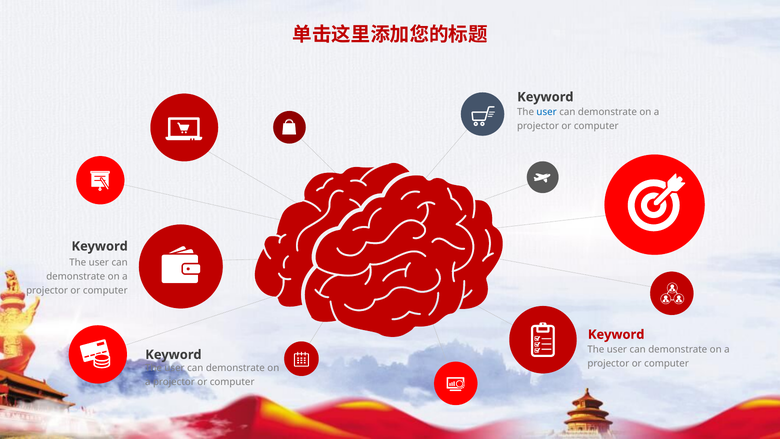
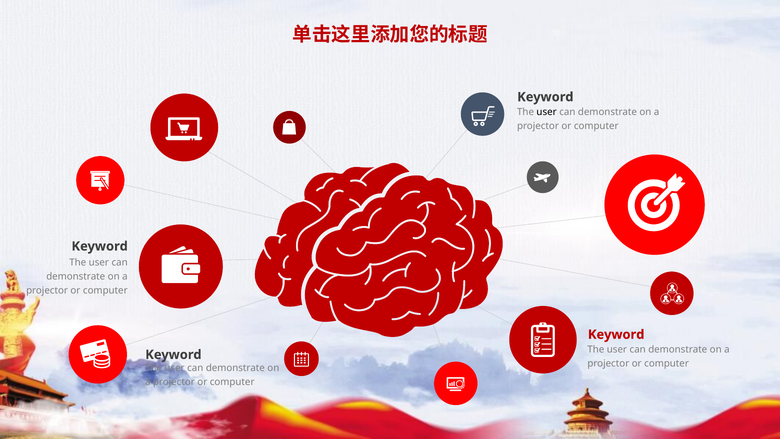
user colour: blue -> black (547, 112)
